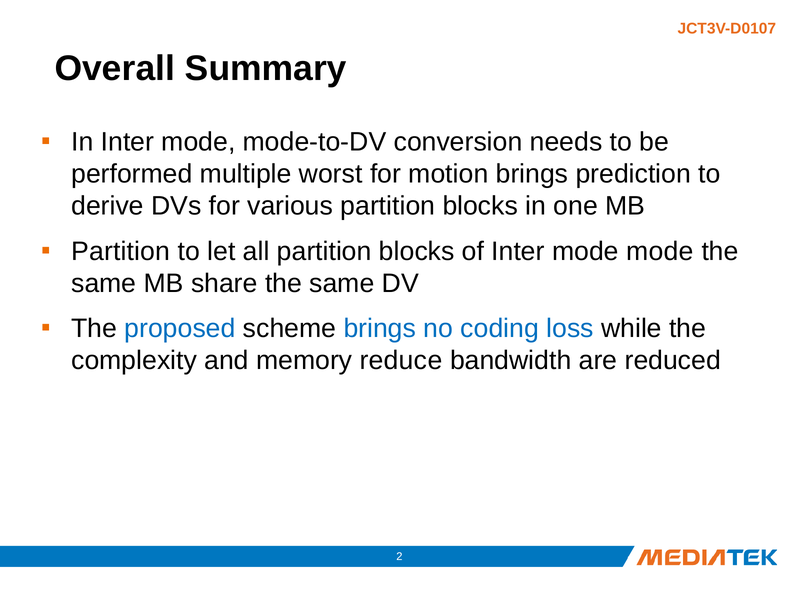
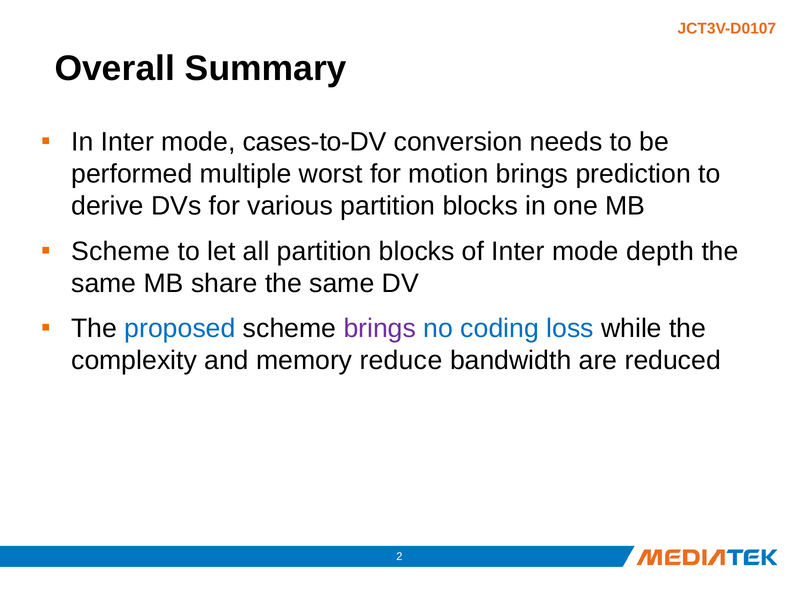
mode-to-DV: mode-to-DV -> cases-to-DV (315, 142)
Partition: Partition -> Scheme (121, 251)
mode mode: mode -> depth (660, 251)
brings colour: blue -> purple (380, 328)
